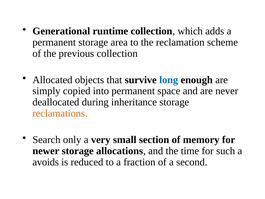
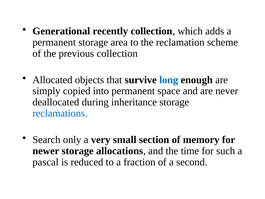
runtime: runtime -> recently (110, 31)
reclamations colour: orange -> blue (60, 113)
avoids: avoids -> pascal (46, 162)
